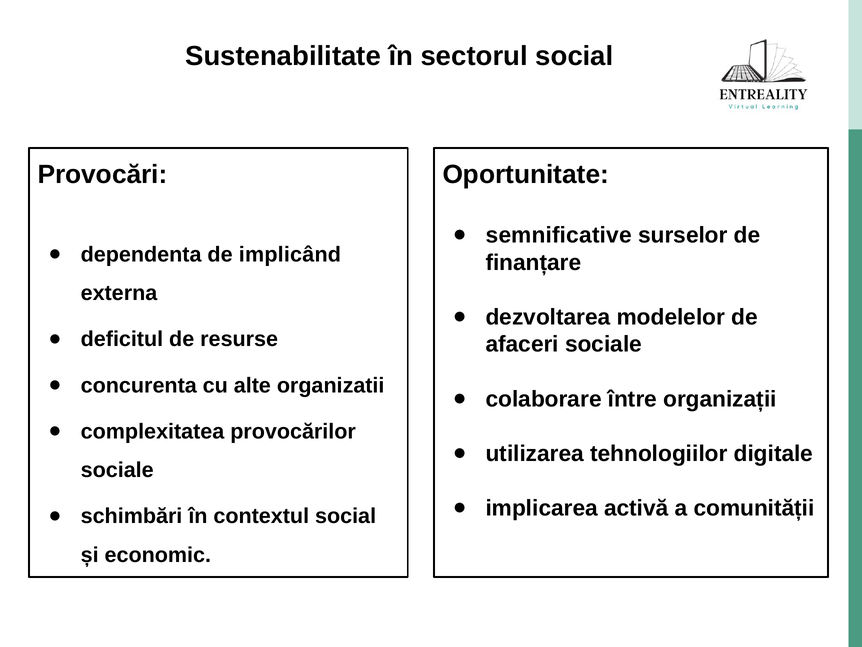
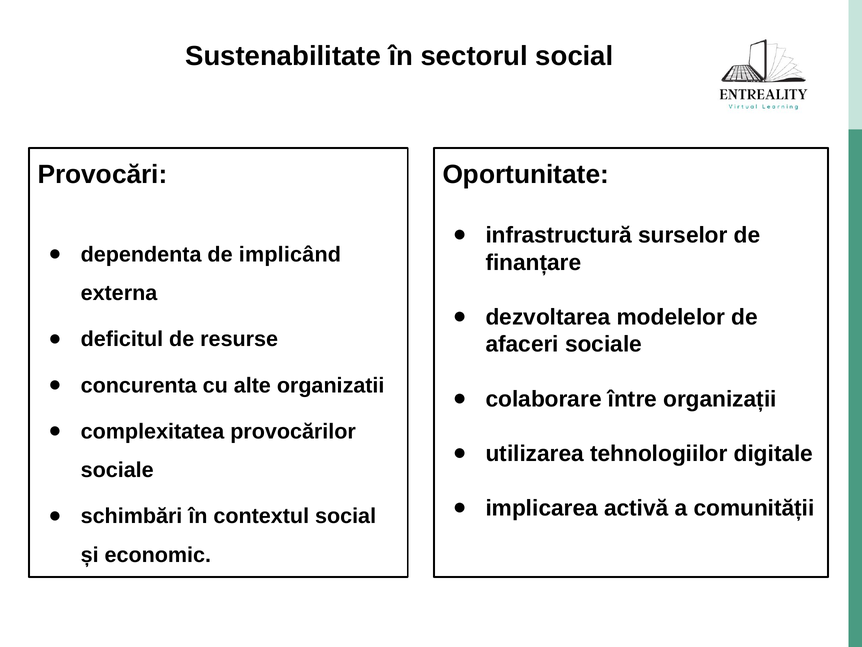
semnificative: semnificative -> infrastructură (559, 235)
